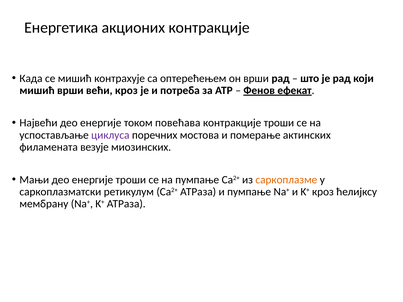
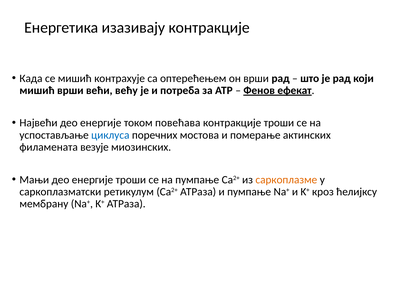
акционих: акционих -> изазивају (133, 28)
већи кроз: кроз -> већу (126, 90)
циклуса colour: purple -> blue (110, 135)
